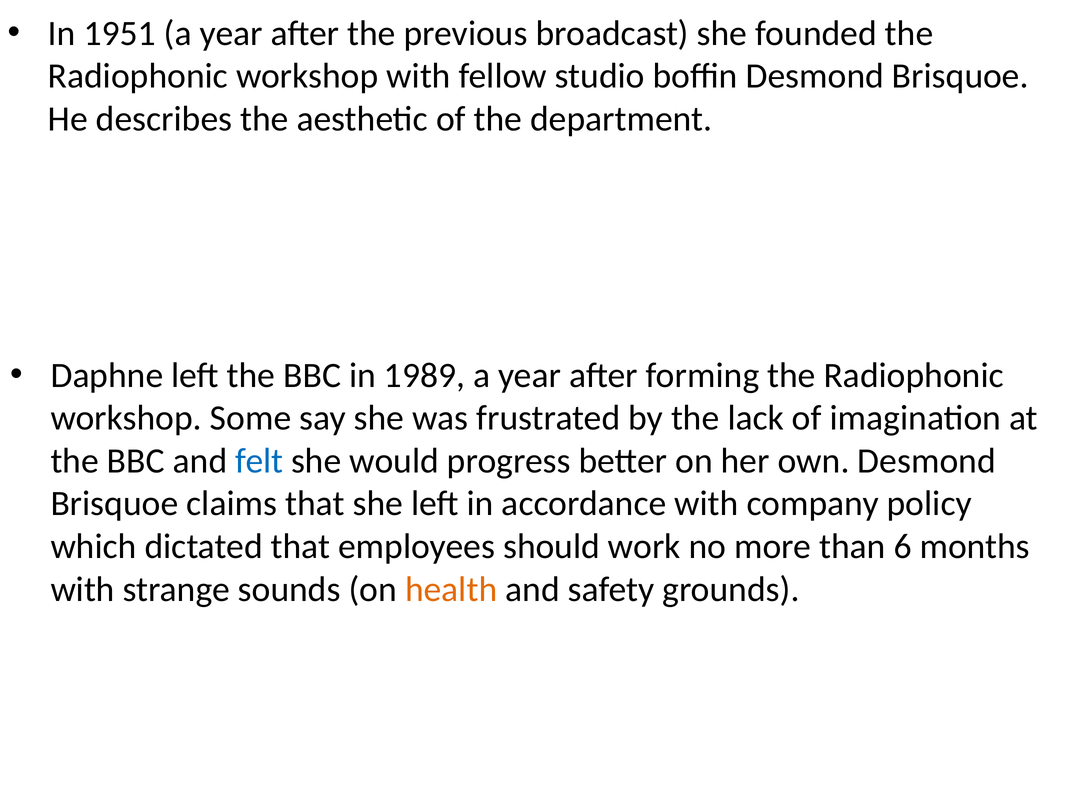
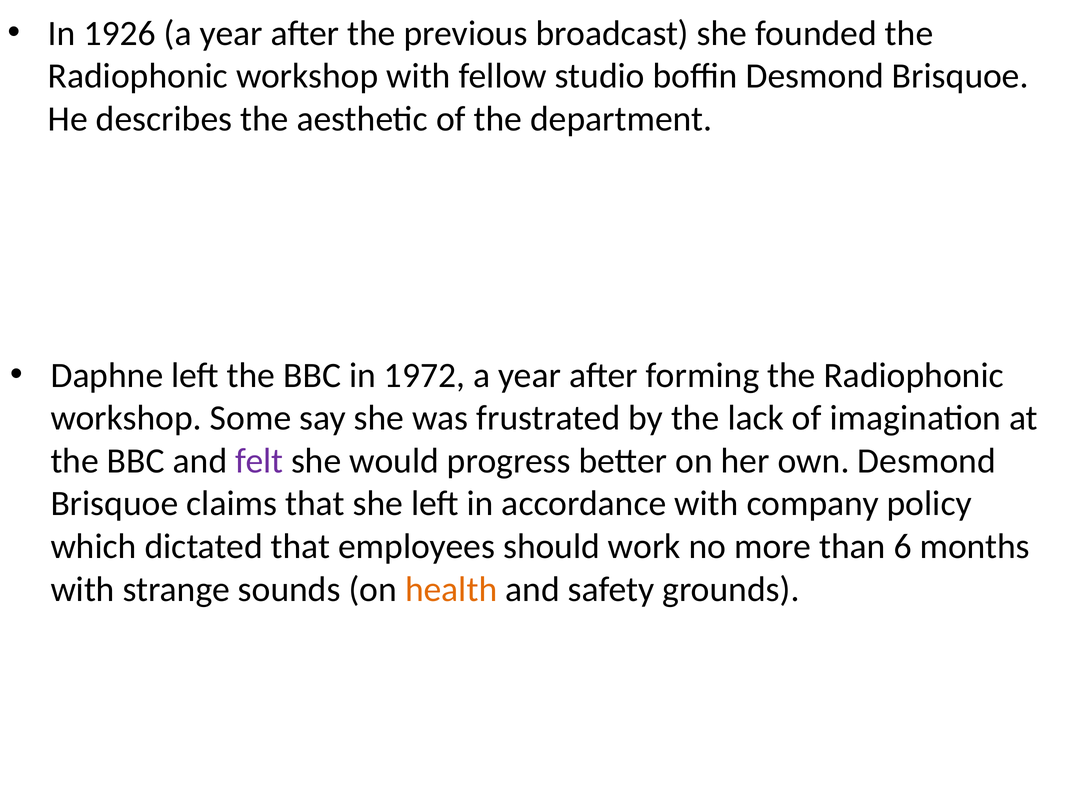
1951: 1951 -> 1926 (120, 33)
1989: 1989 -> 1972 (425, 375)
felt colour: blue -> purple (259, 461)
